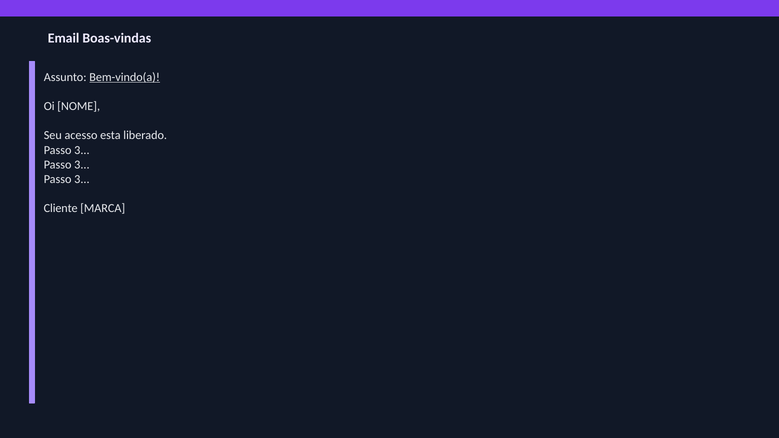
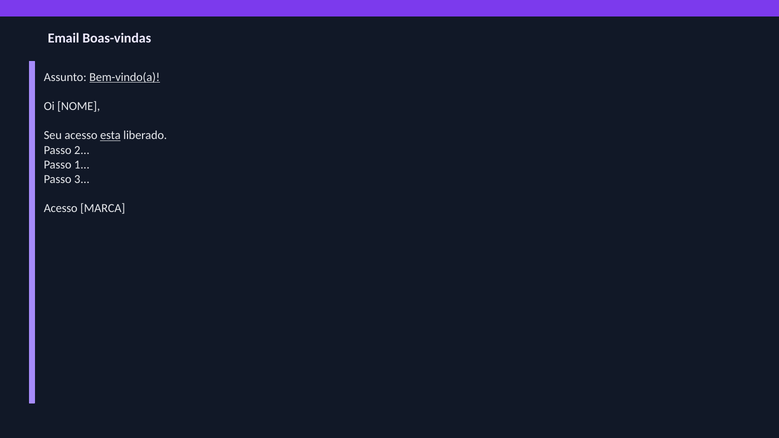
esta underline: none -> present (110, 135)
3: 3 -> 2 (82, 150)
3: 3 -> 1 (82, 165)
Cliente: Cliente -> Acesso (61, 209)
